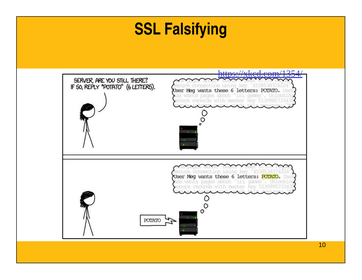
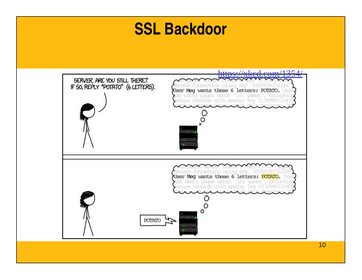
Falsifying: Falsifying -> Backdoor (196, 29)
